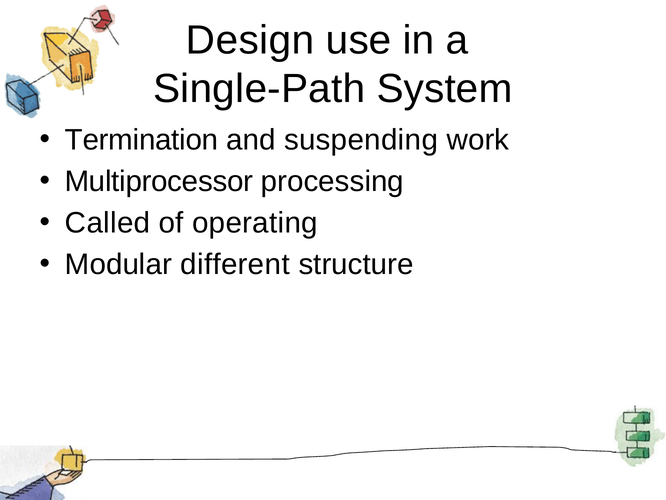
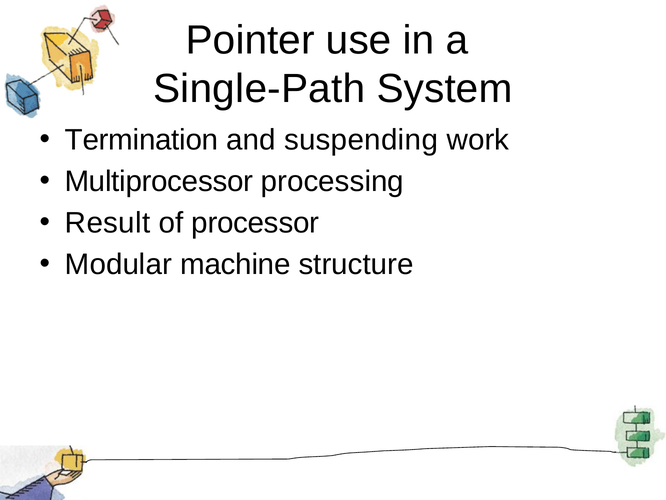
Design: Design -> Pointer (250, 40)
Called: Called -> Result (108, 223)
operating: operating -> processor (255, 223)
different: different -> machine (235, 264)
